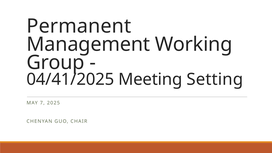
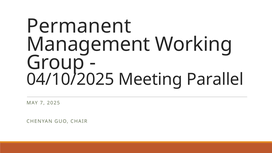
04/41/2025: 04/41/2025 -> 04/10/2025 (70, 79)
Setting: Setting -> Parallel (215, 79)
